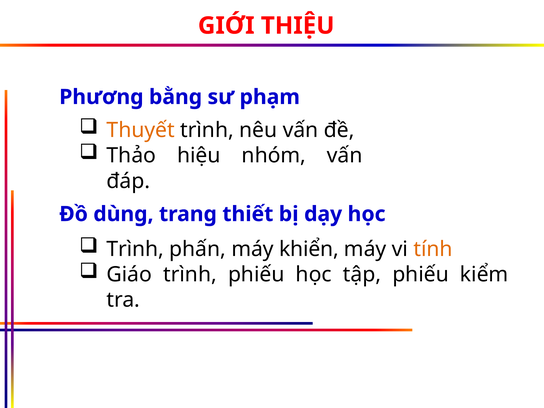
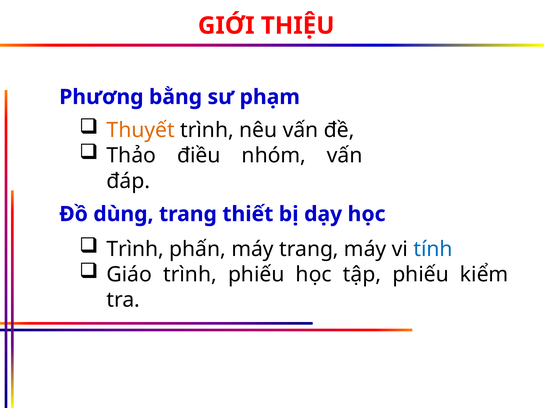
hiệu: hiệu -> điều (199, 156)
máy khiển: khiển -> trang (309, 249)
tính colour: orange -> blue (433, 249)
